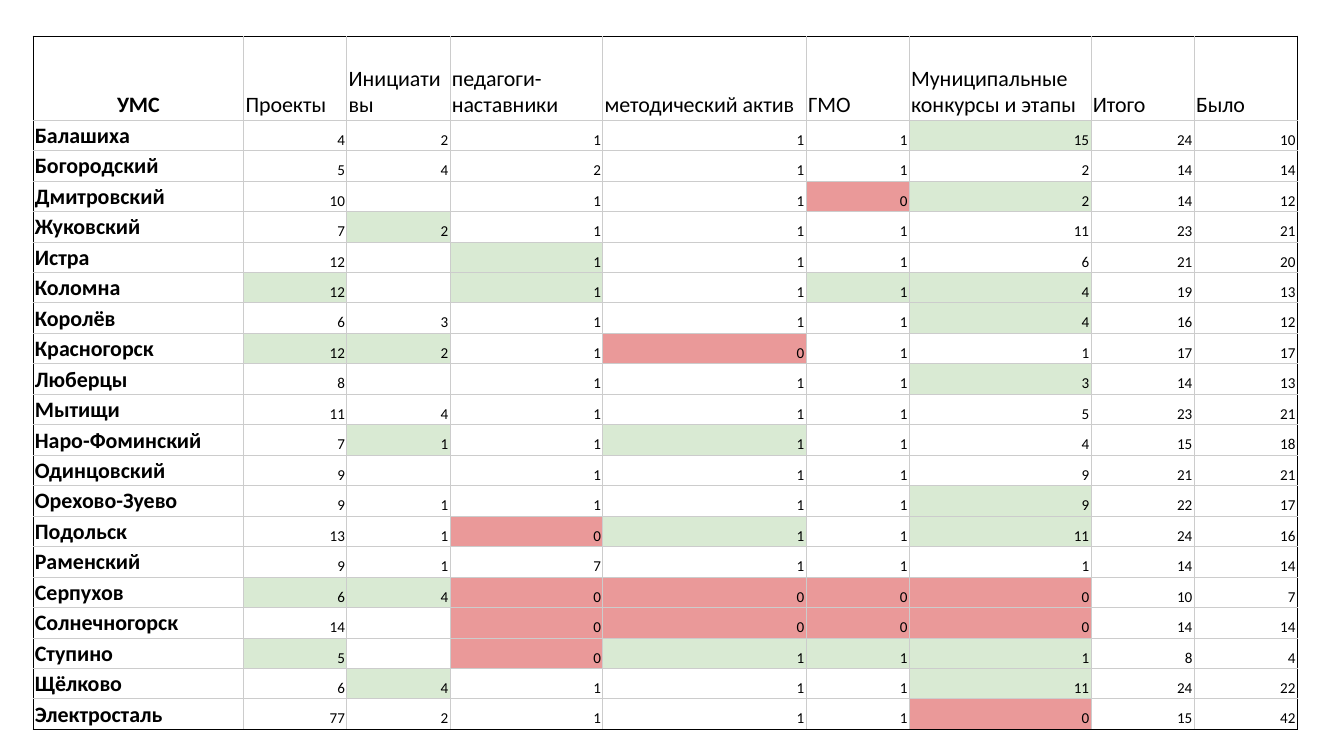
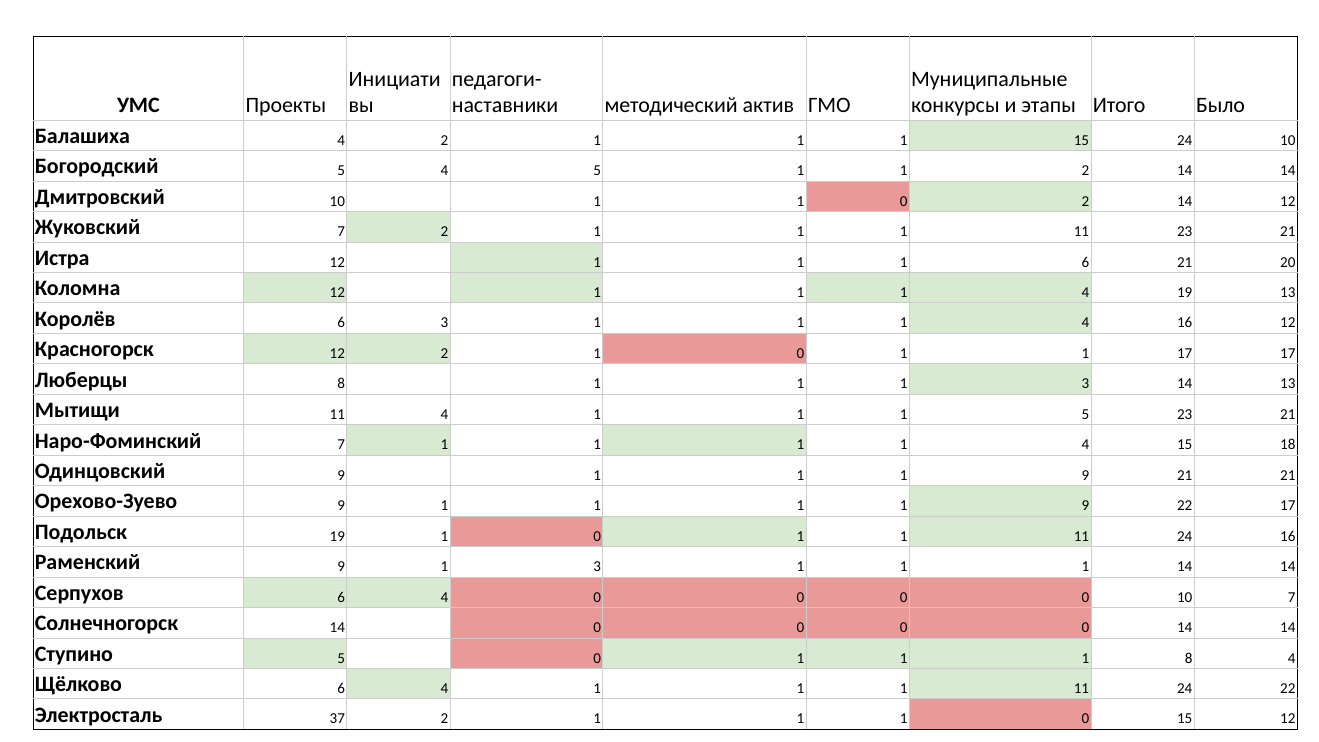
5 4 2: 2 -> 5 (597, 171)
Подольск 13: 13 -> 19 (337, 536)
9 1 7: 7 -> 3 (597, 567)
77: 77 -> 37 (337, 719)
15 42: 42 -> 12 (1288, 719)
